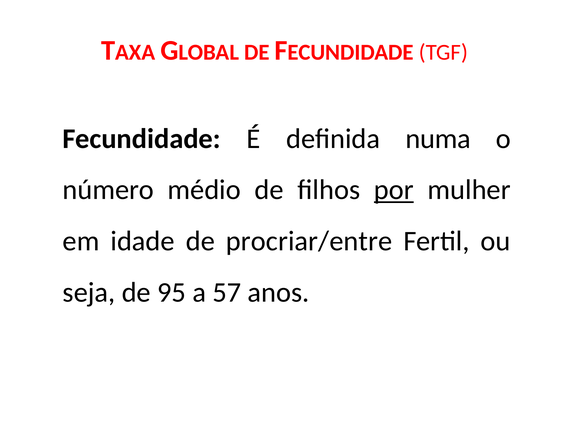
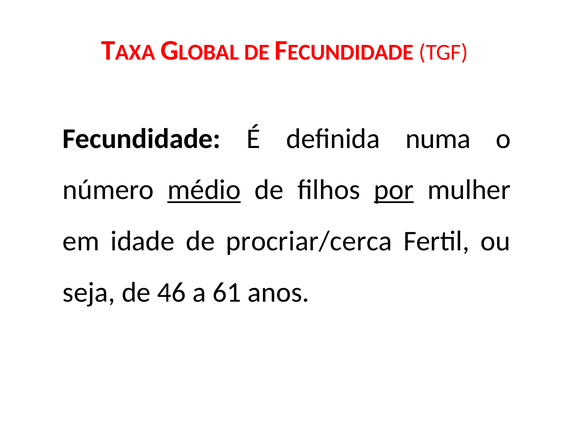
médio underline: none -> present (204, 190)
procriar/entre: procriar/entre -> procriar/cerca (309, 241)
95: 95 -> 46 (172, 292)
57: 57 -> 61 (227, 292)
